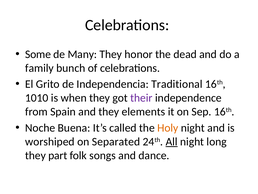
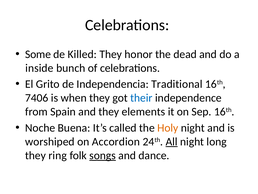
Many: Many -> Killed (82, 54)
family: family -> inside (39, 68)
1010: 1010 -> 7406 (37, 98)
their colour: purple -> blue (141, 98)
Separated: Separated -> Accordion (116, 141)
part: part -> ring (58, 155)
songs underline: none -> present (103, 155)
